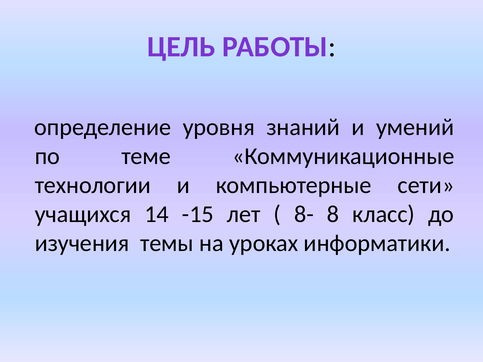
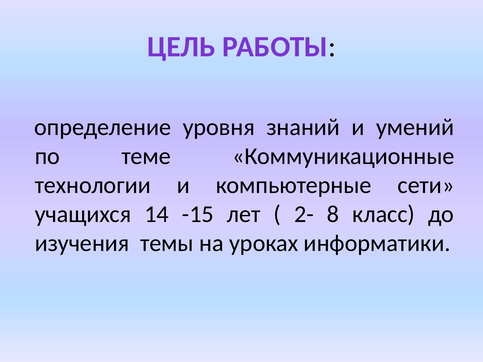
8-: 8- -> 2- (304, 214)
